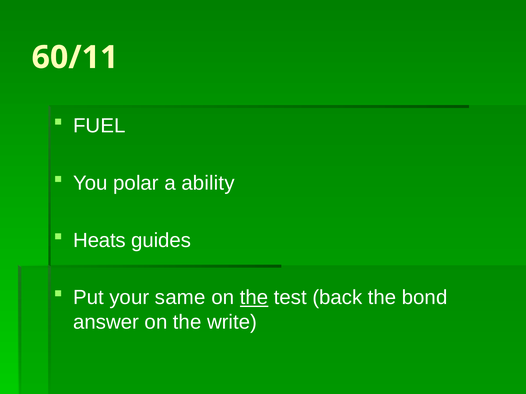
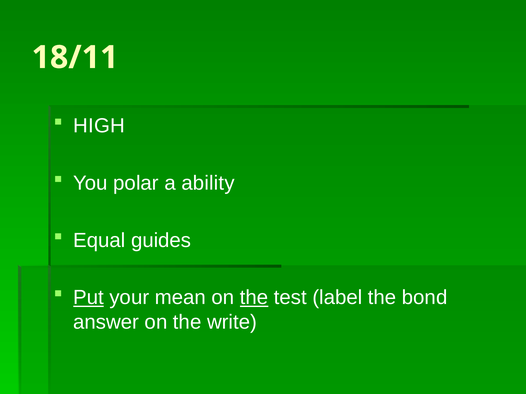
60/11: 60/11 -> 18/11 (75, 57)
FUEL: FUEL -> HIGH (99, 126)
Heats: Heats -> Equal (99, 241)
Put underline: none -> present (89, 298)
same: same -> mean (180, 298)
back: back -> label (337, 298)
